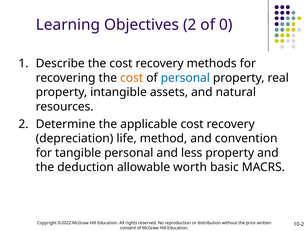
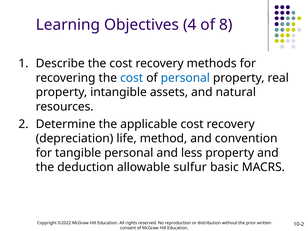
Objectives 2: 2 -> 4 (190, 25)
0: 0 -> 8 (226, 25)
cost colour: orange -> blue (132, 78)
worth: worth -> sulfur (190, 167)
